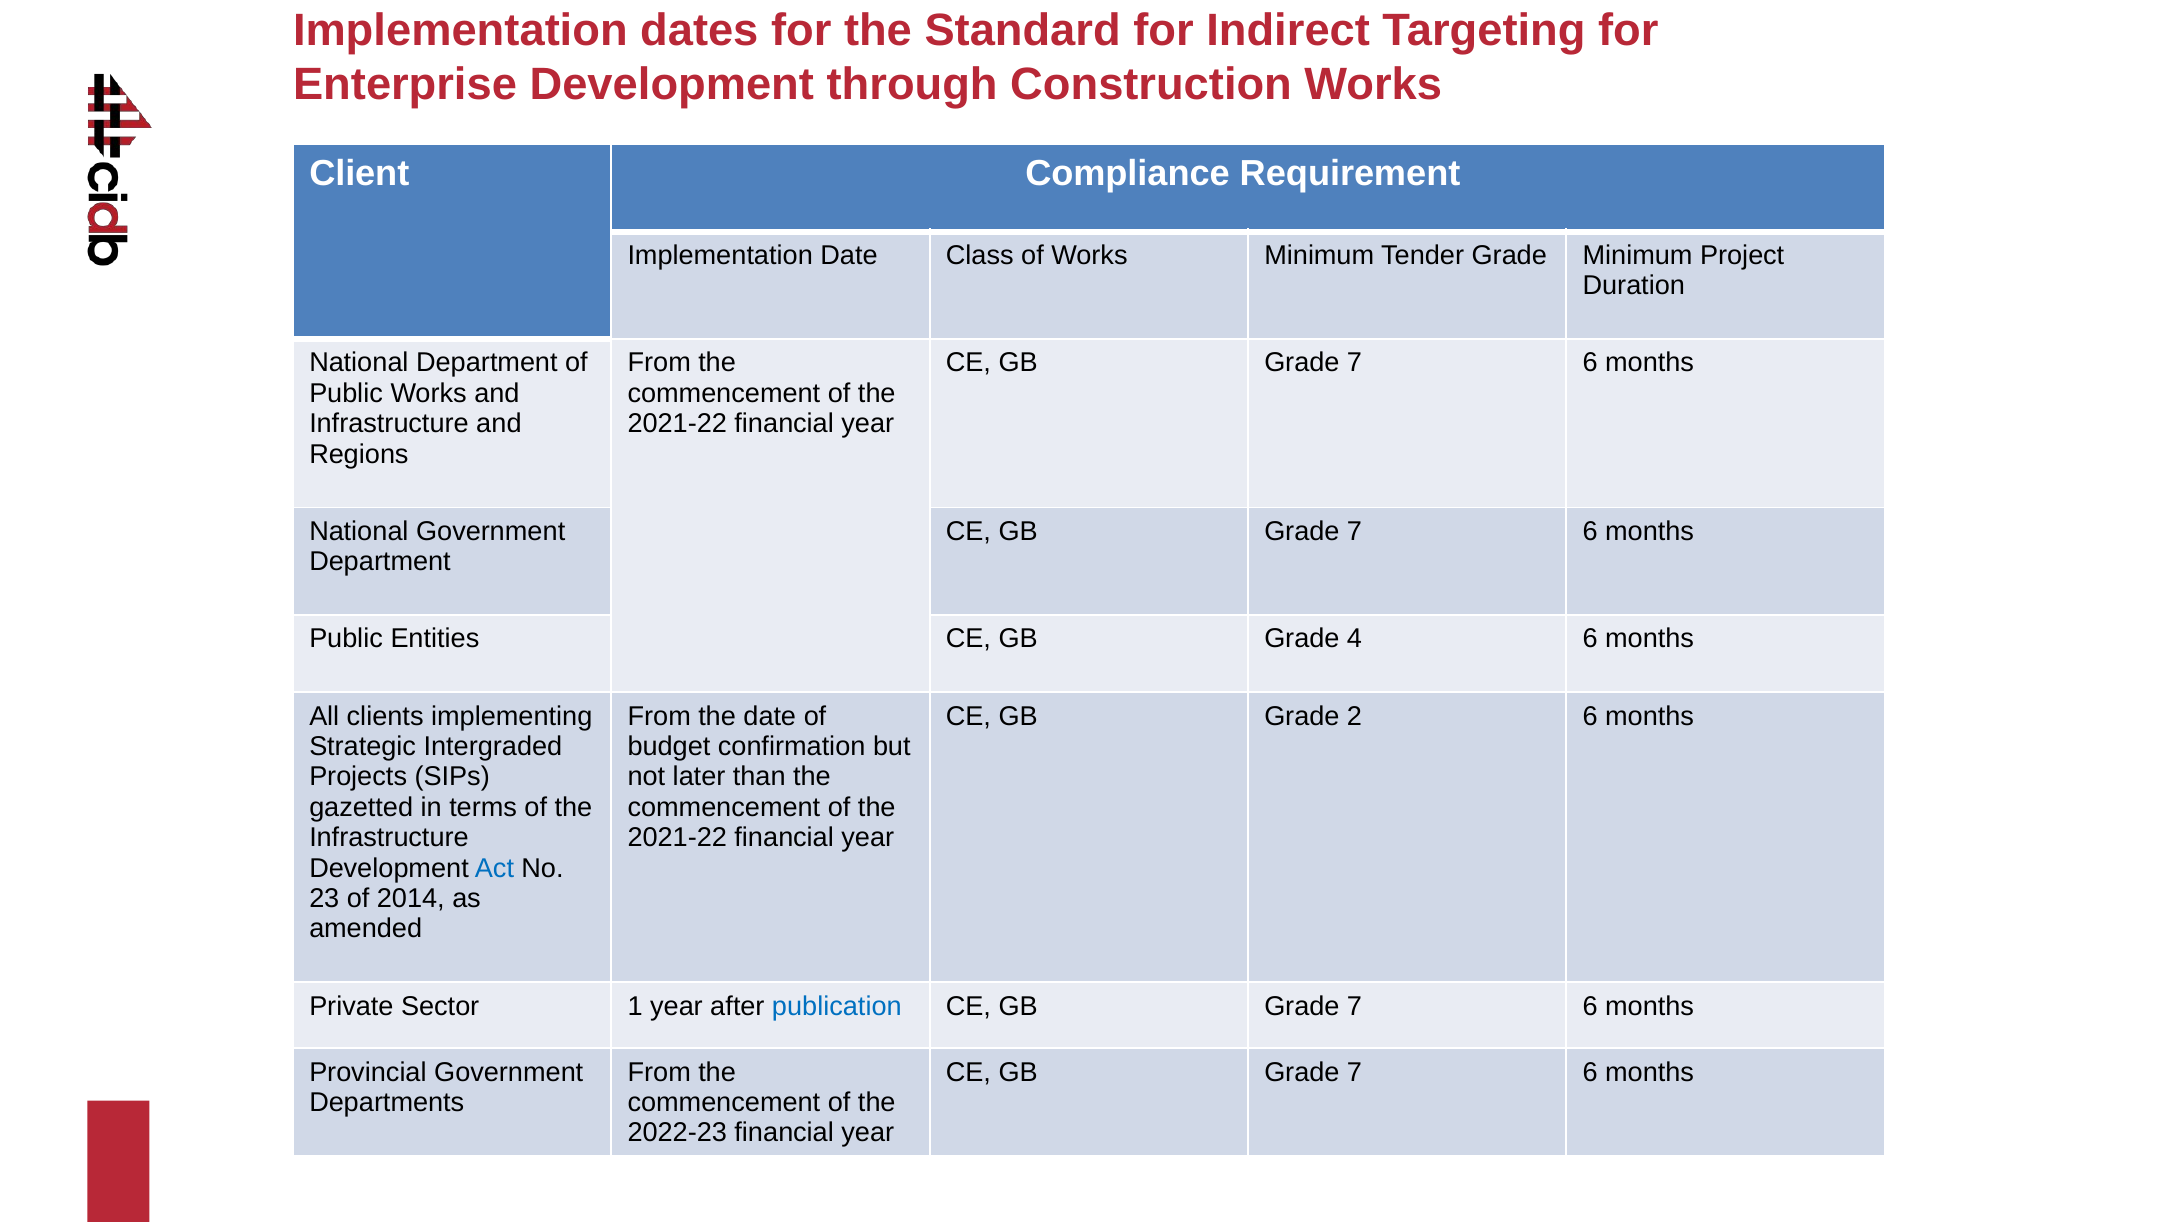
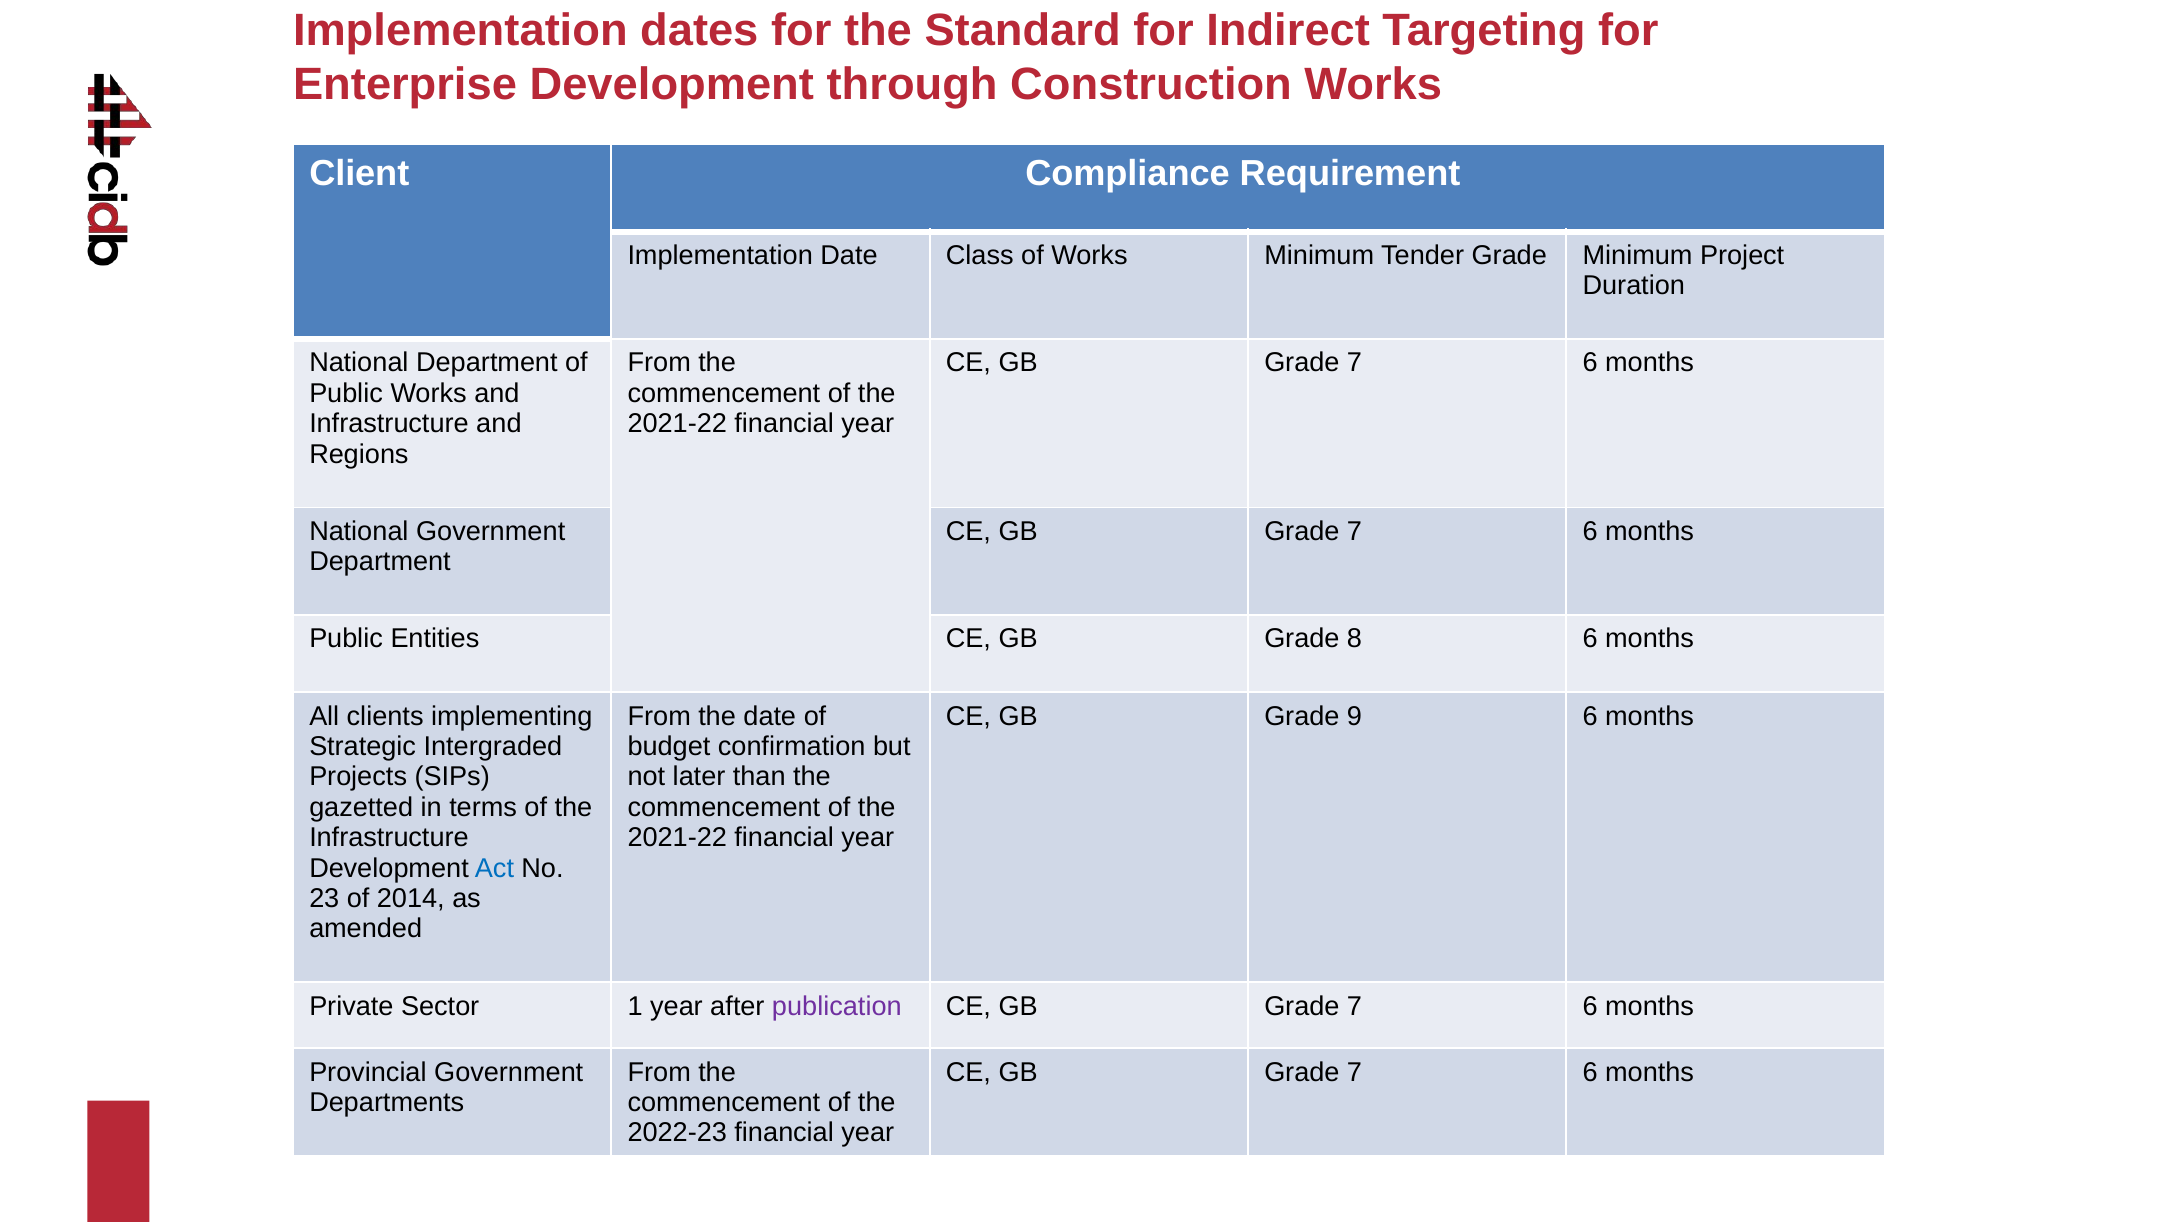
4: 4 -> 8 (1355, 639)
2: 2 -> 9 (1355, 716)
publication colour: blue -> purple (837, 1006)
